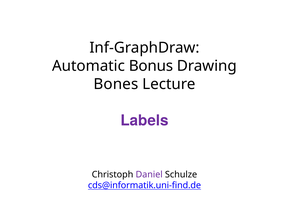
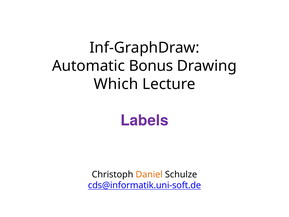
Bones: Bones -> Which (116, 84)
Daniel colour: purple -> orange (149, 174)
cds@informatik.uni-find.de: cds@informatik.uni-find.de -> cds@informatik.uni-soft.de (144, 185)
